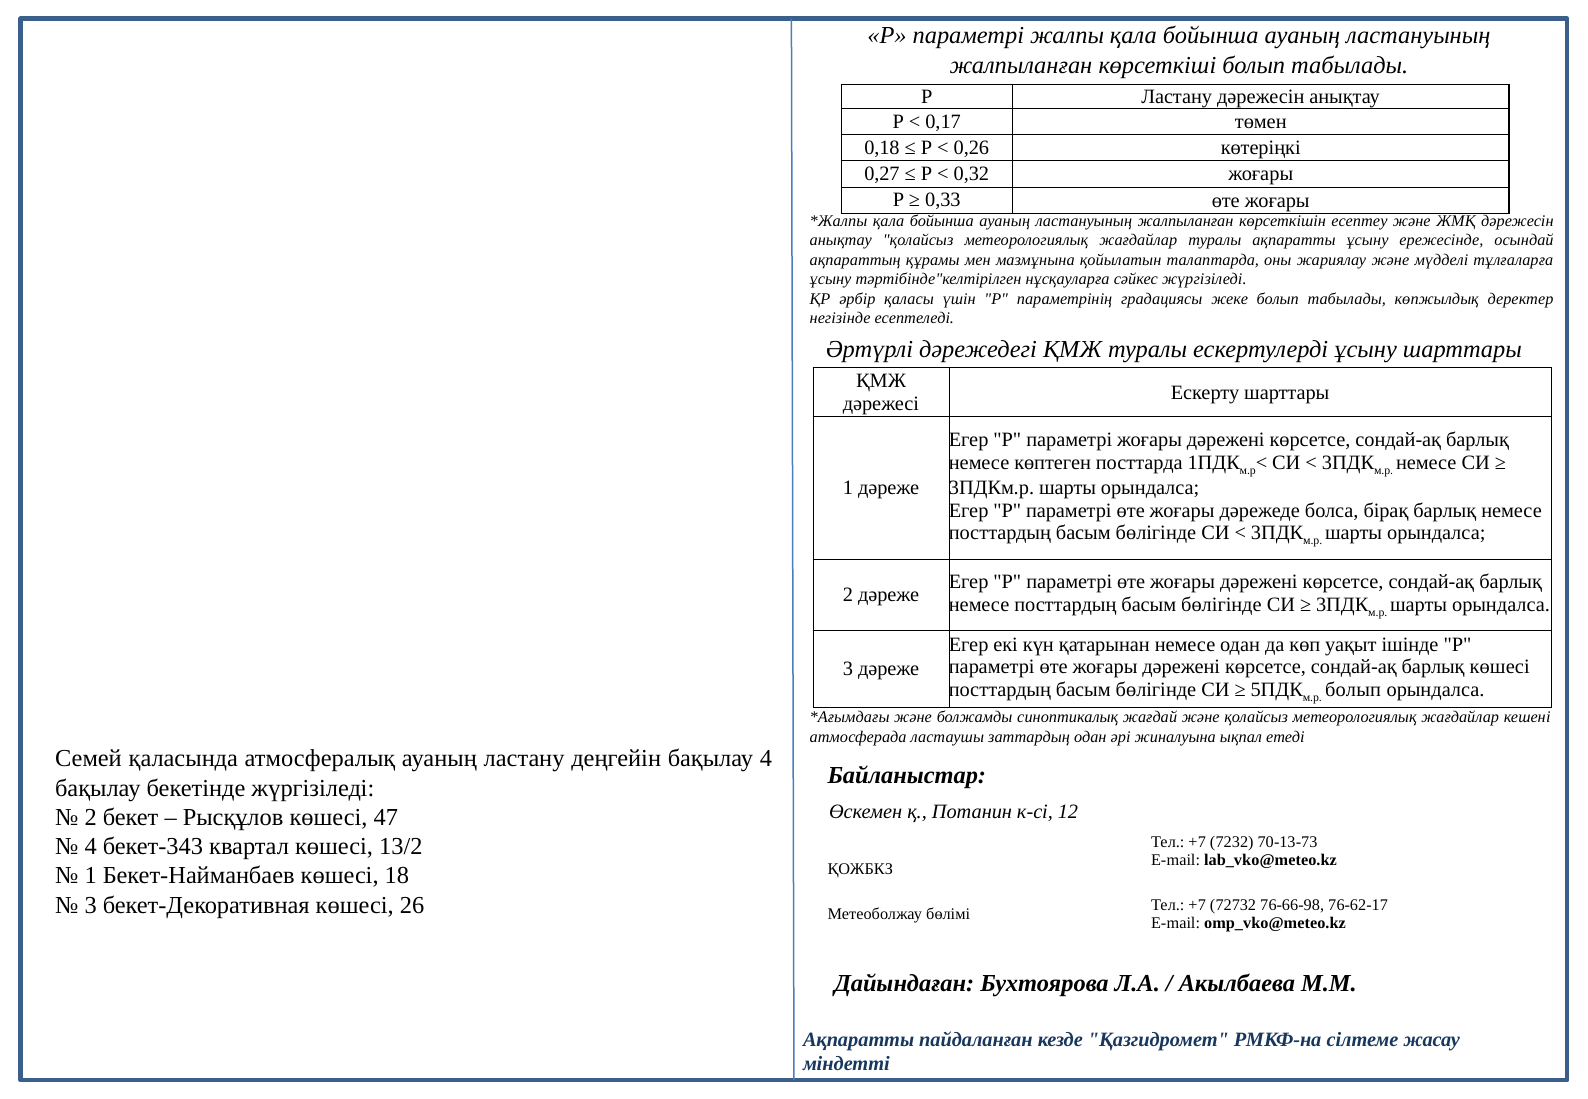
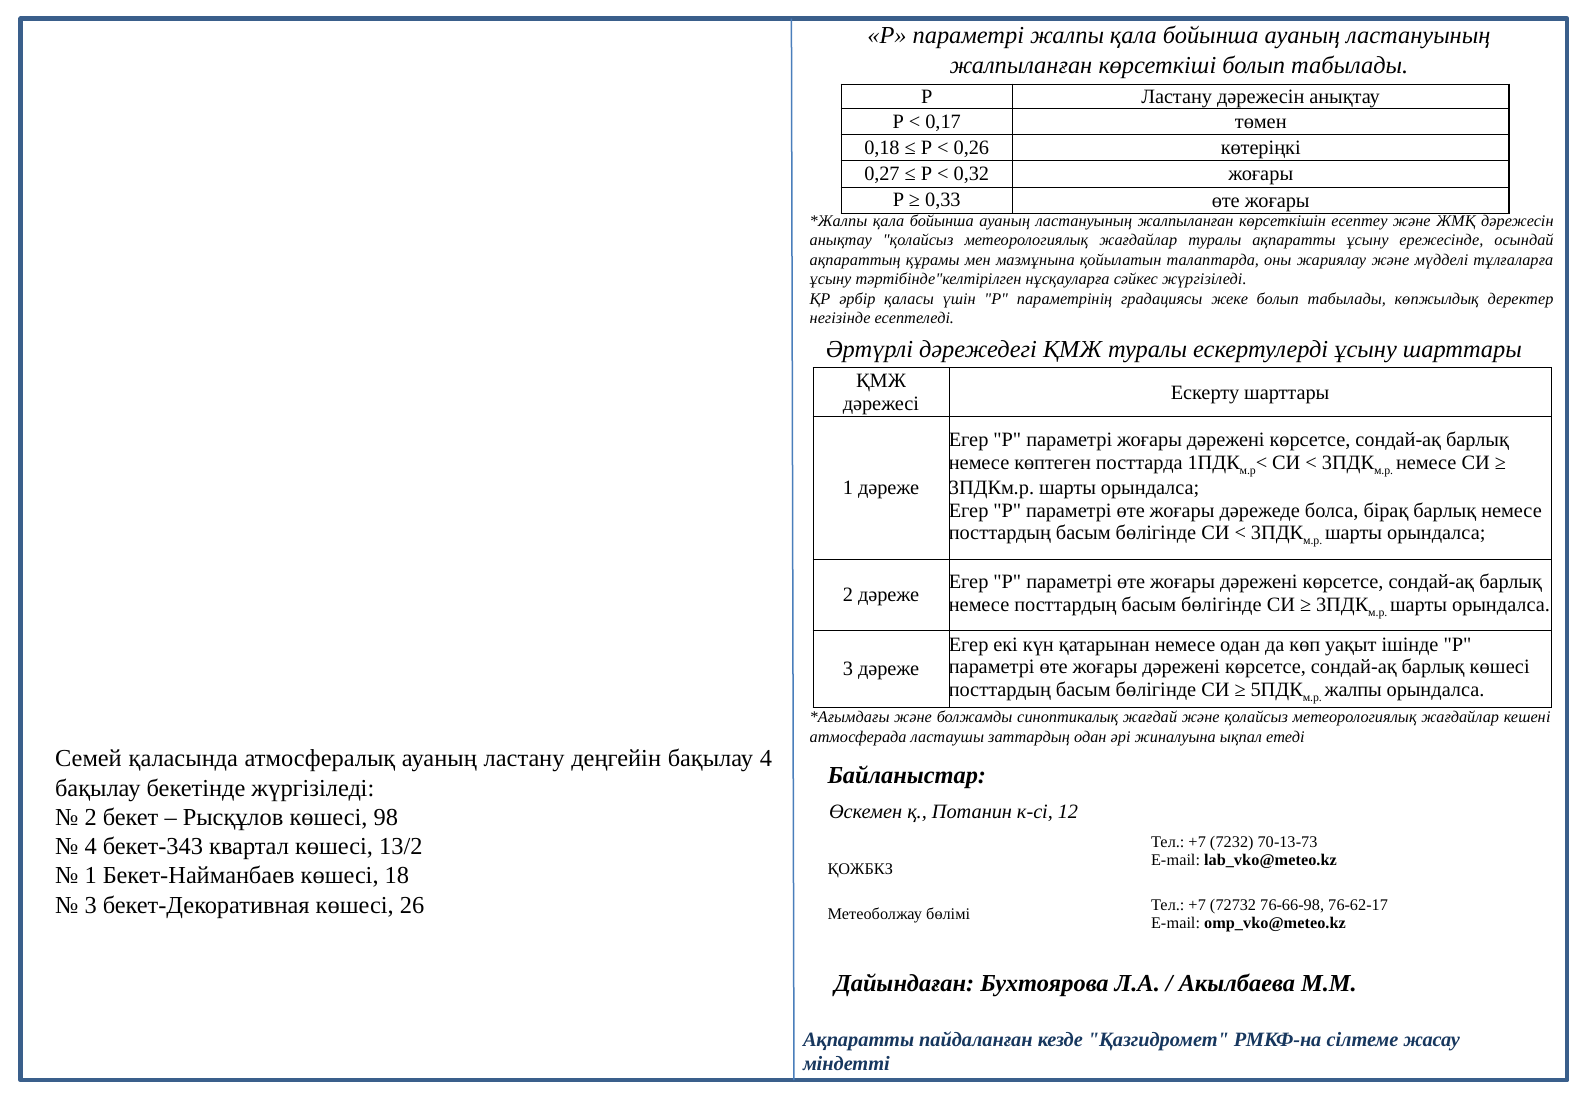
болып: болып -> жалпы (1353, 690)
47: 47 -> 98 (386, 818)
